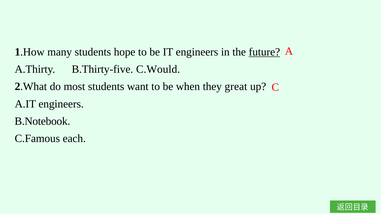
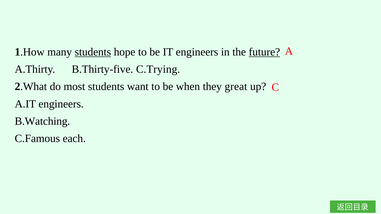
students underline: none -> present (93, 52)
C.Would: C.Would -> C.Trying (158, 69)
B.Notebook: B.Notebook -> B.Watching (42, 121)
